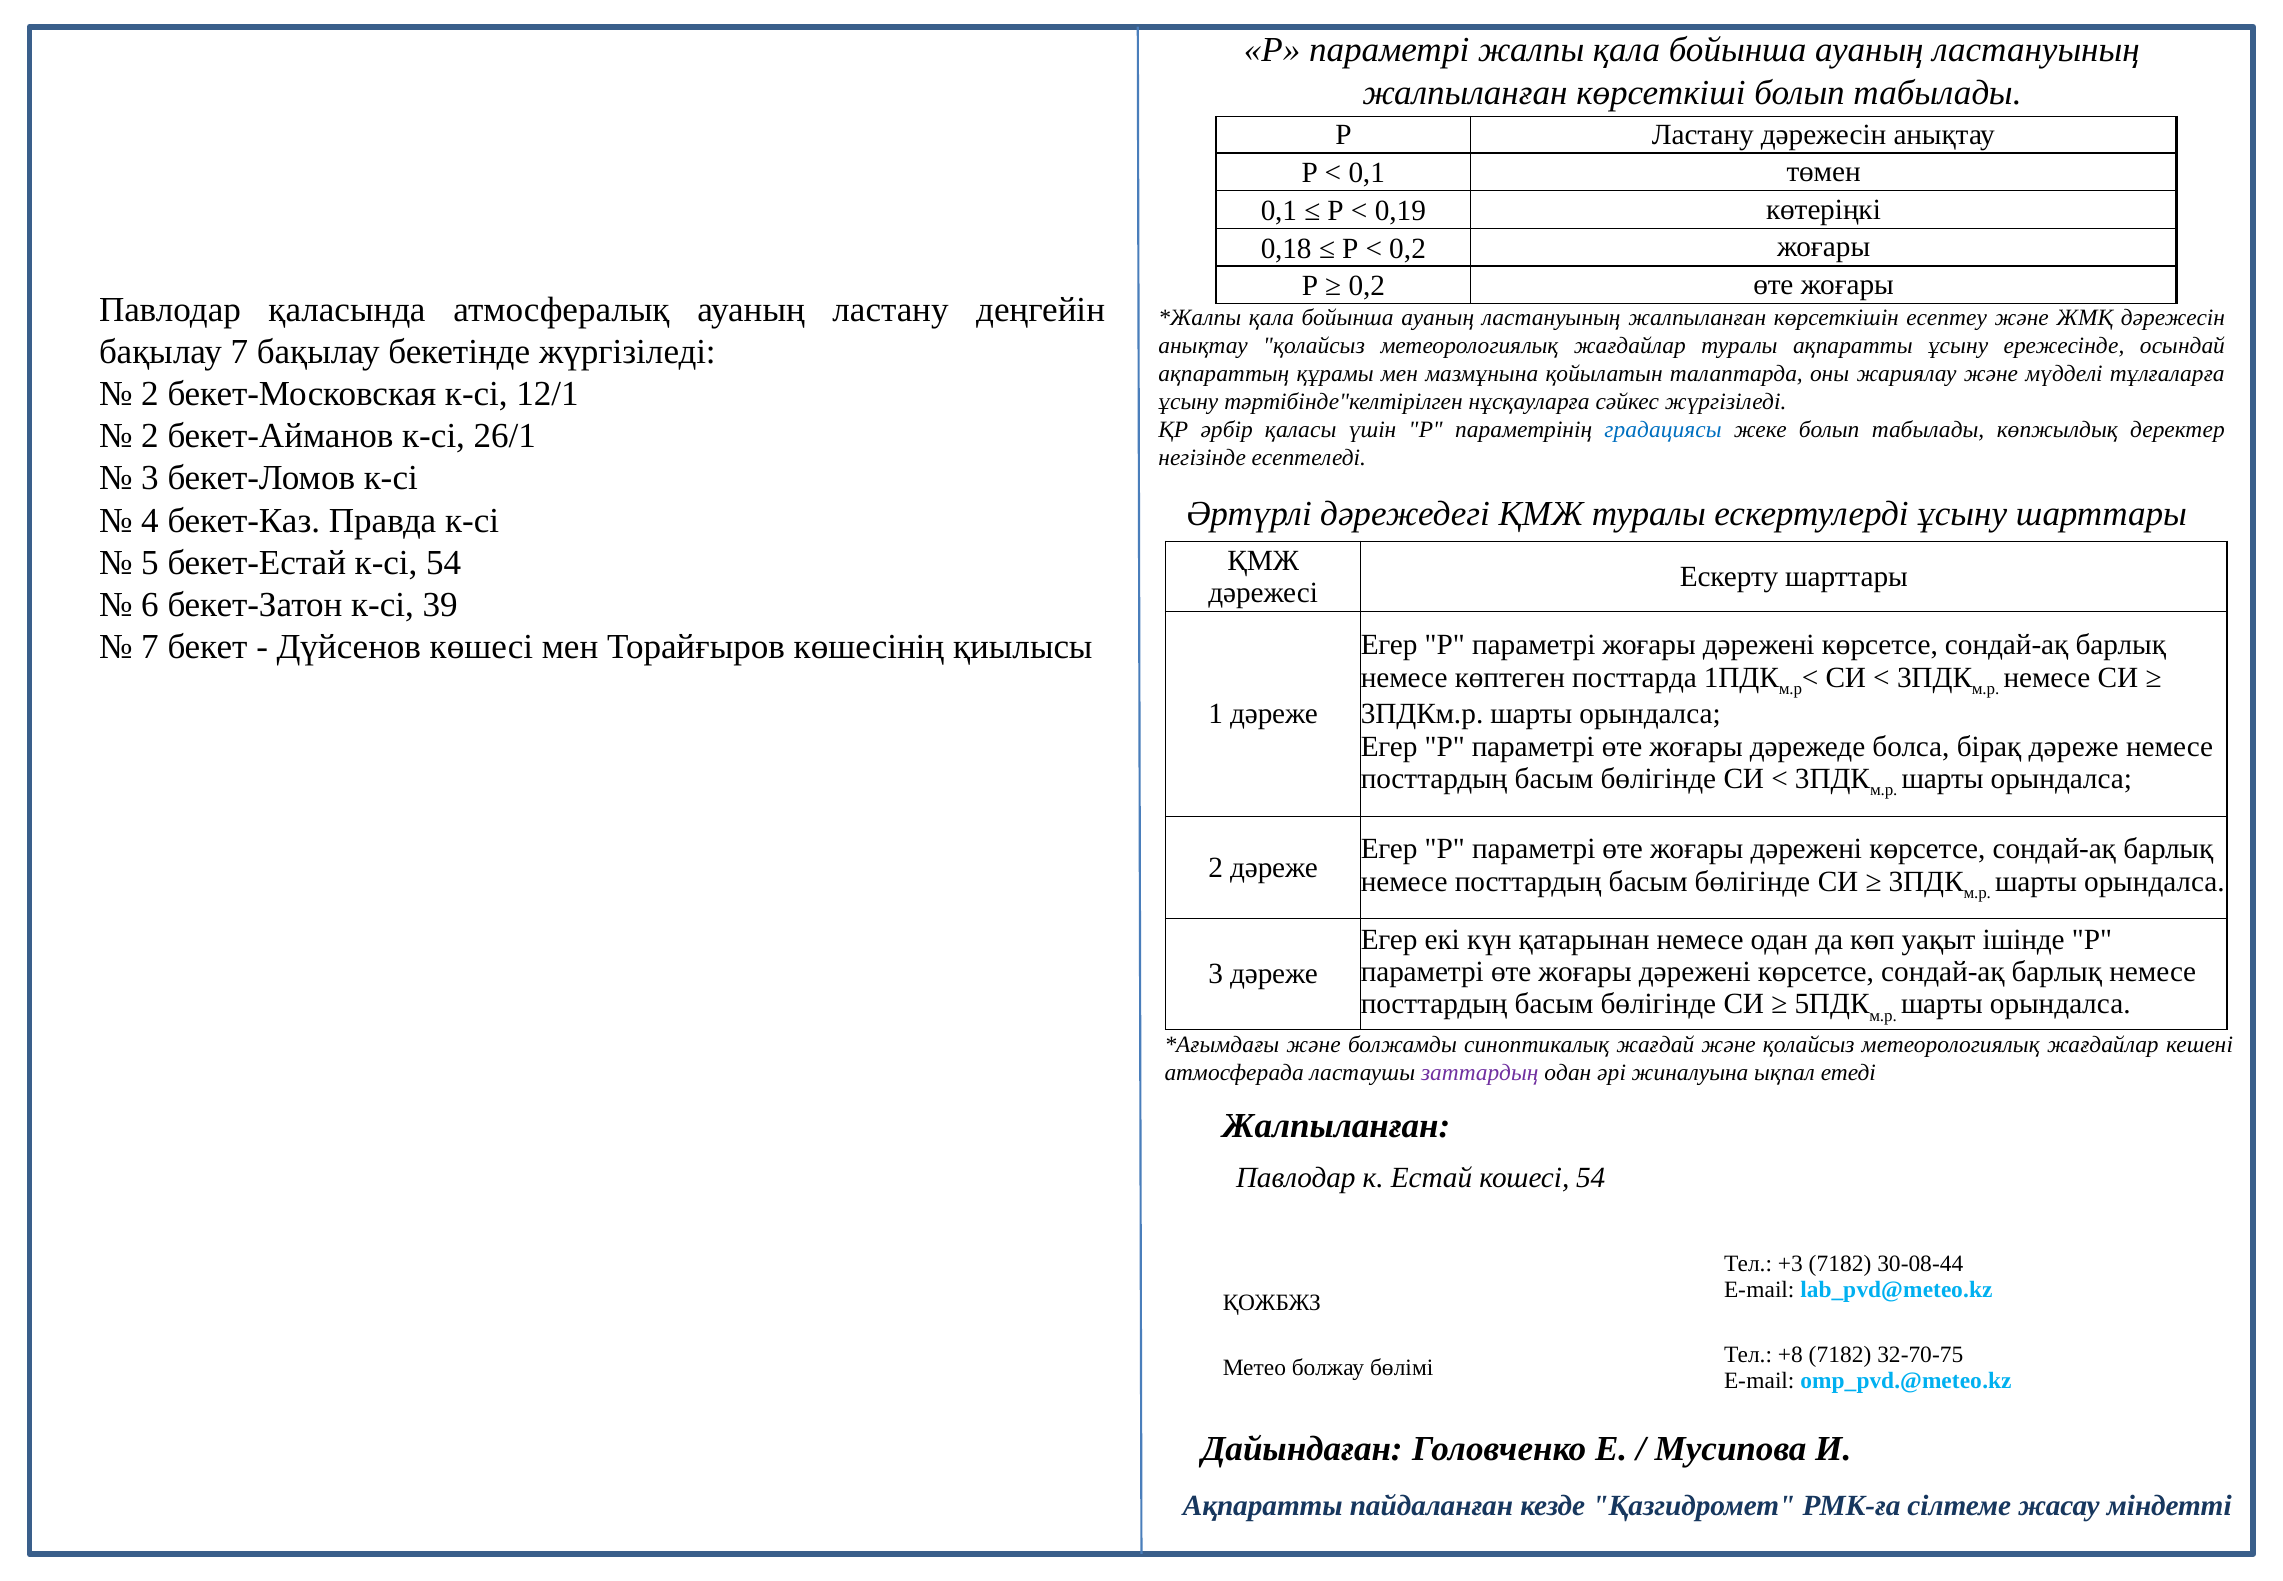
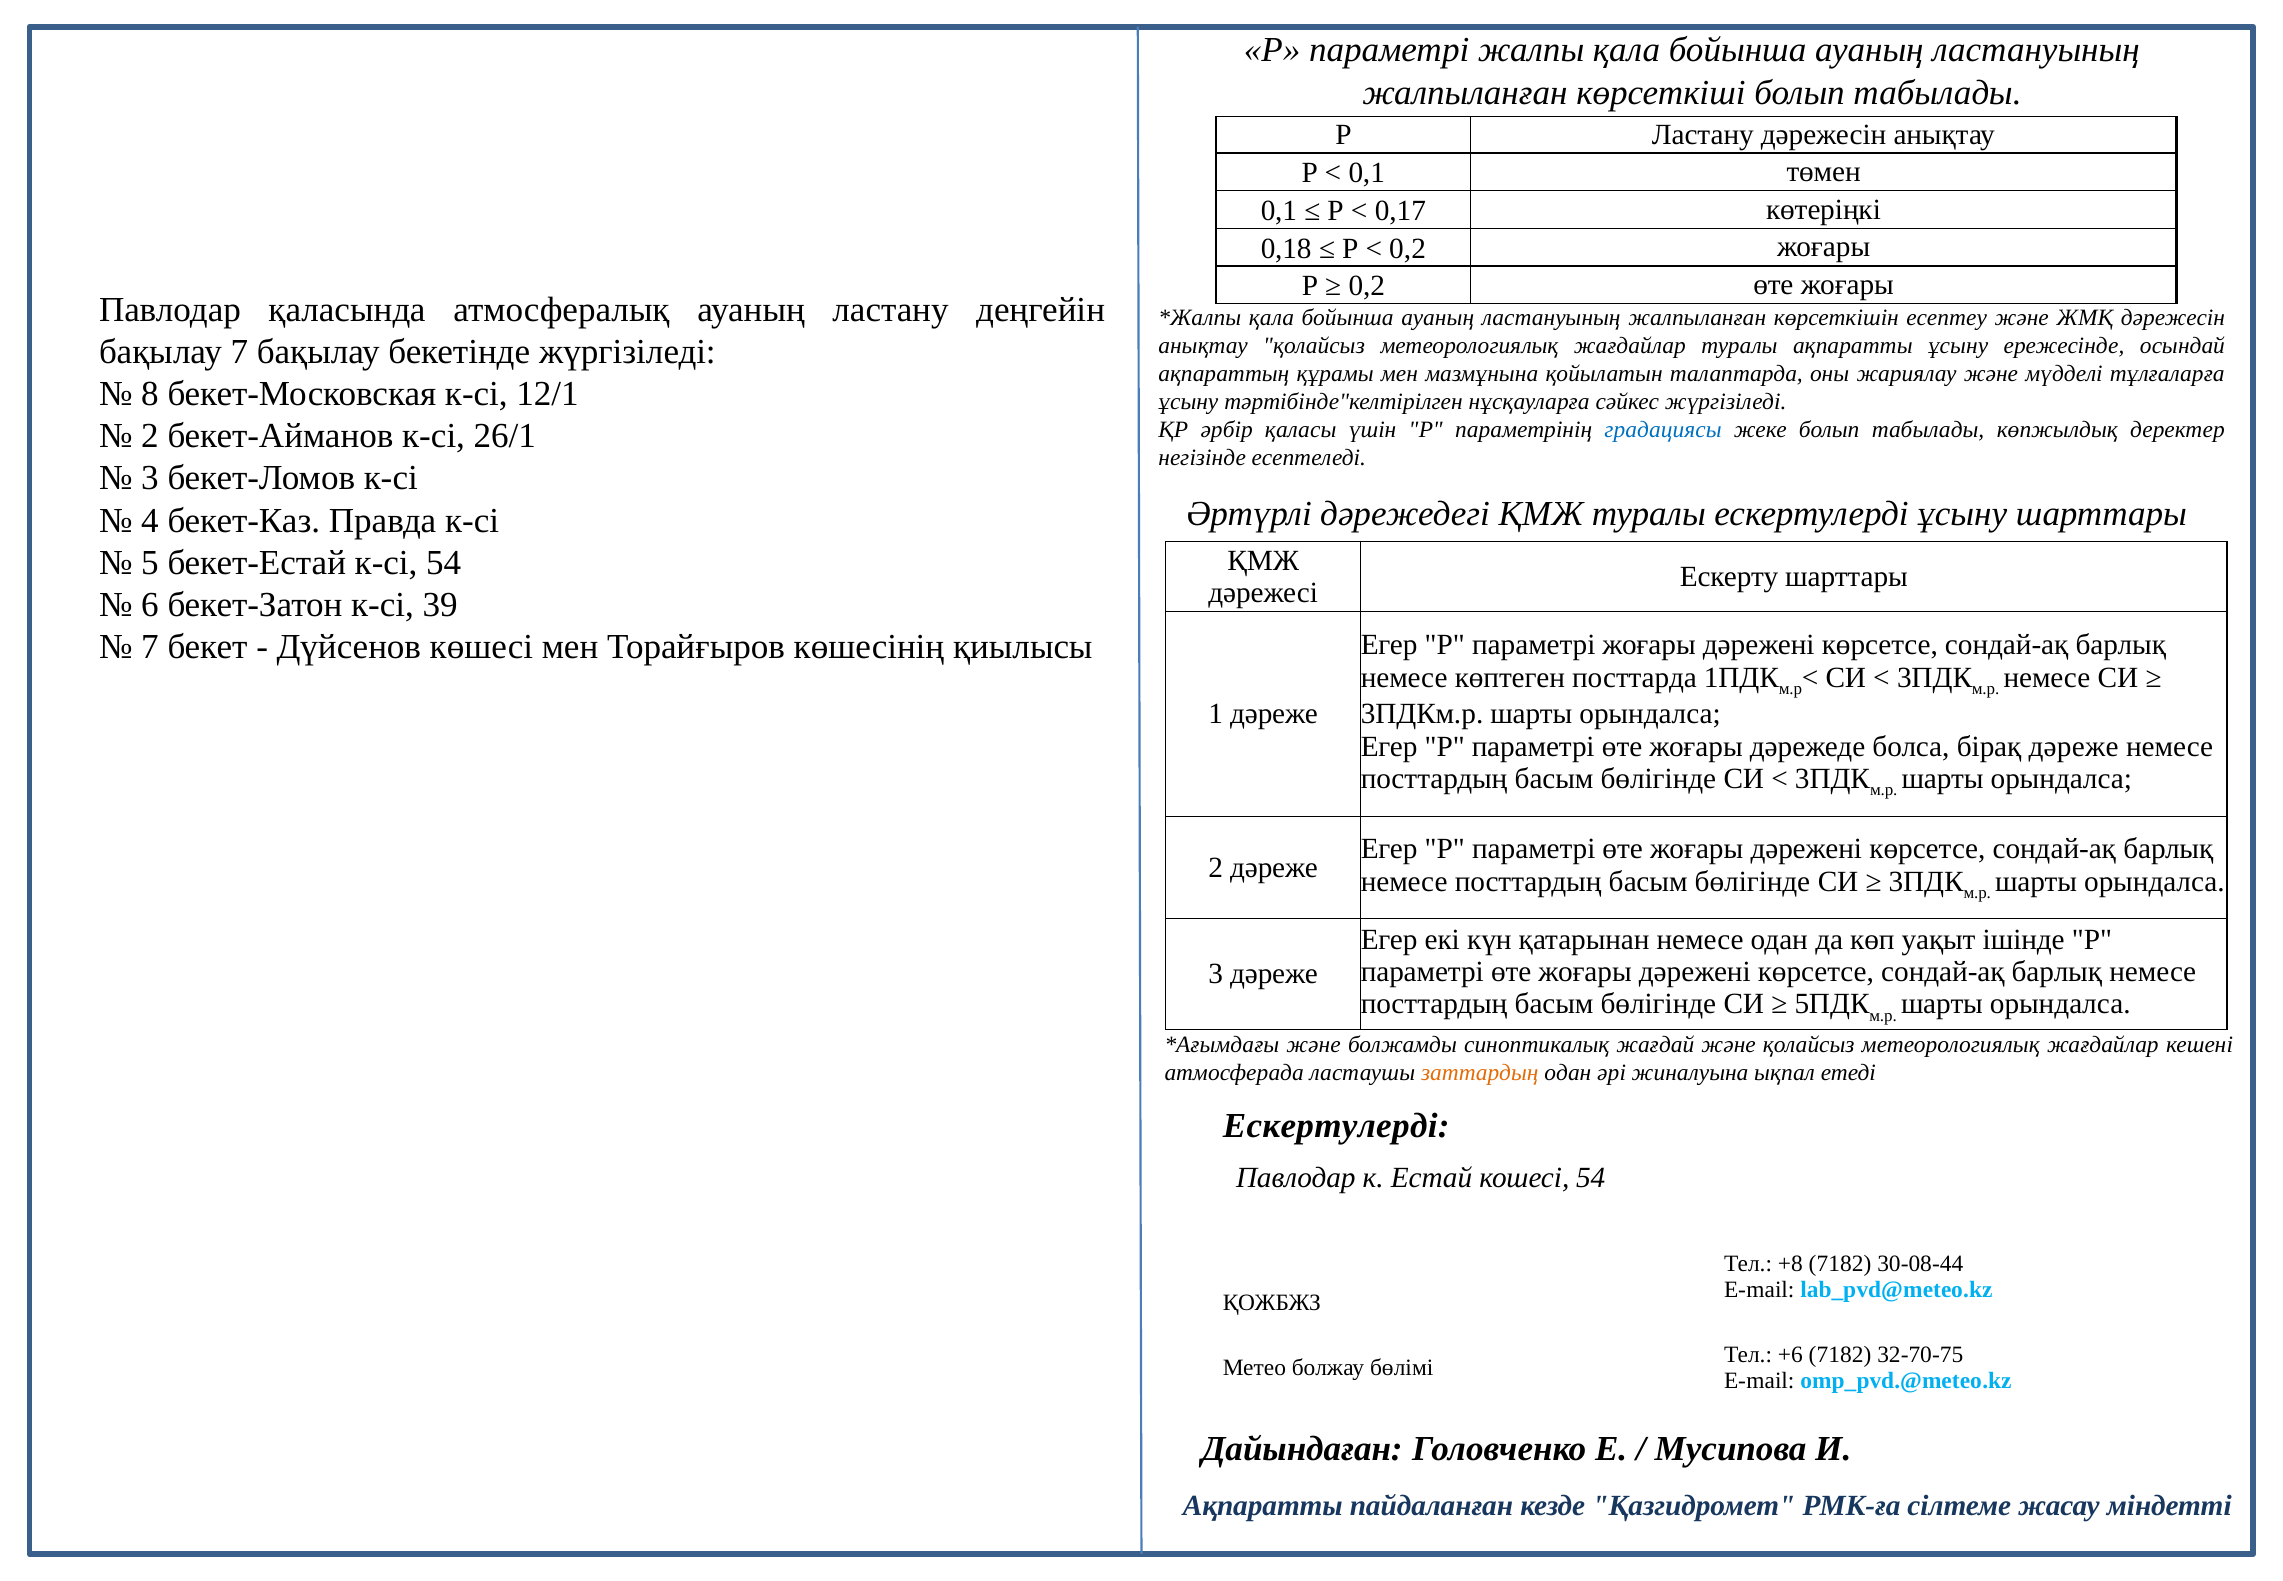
0,19: 0,19 -> 0,17 (1400, 211)
2: 2 -> 8 (150, 394)
заттардың colour: purple -> orange (1480, 1072)
Жалпыланған: Жалпыланған -> Ескертулерді (1336, 1126)
+3: +3 -> +8 (1790, 1263)
+8: +8 -> +6 (1790, 1355)
